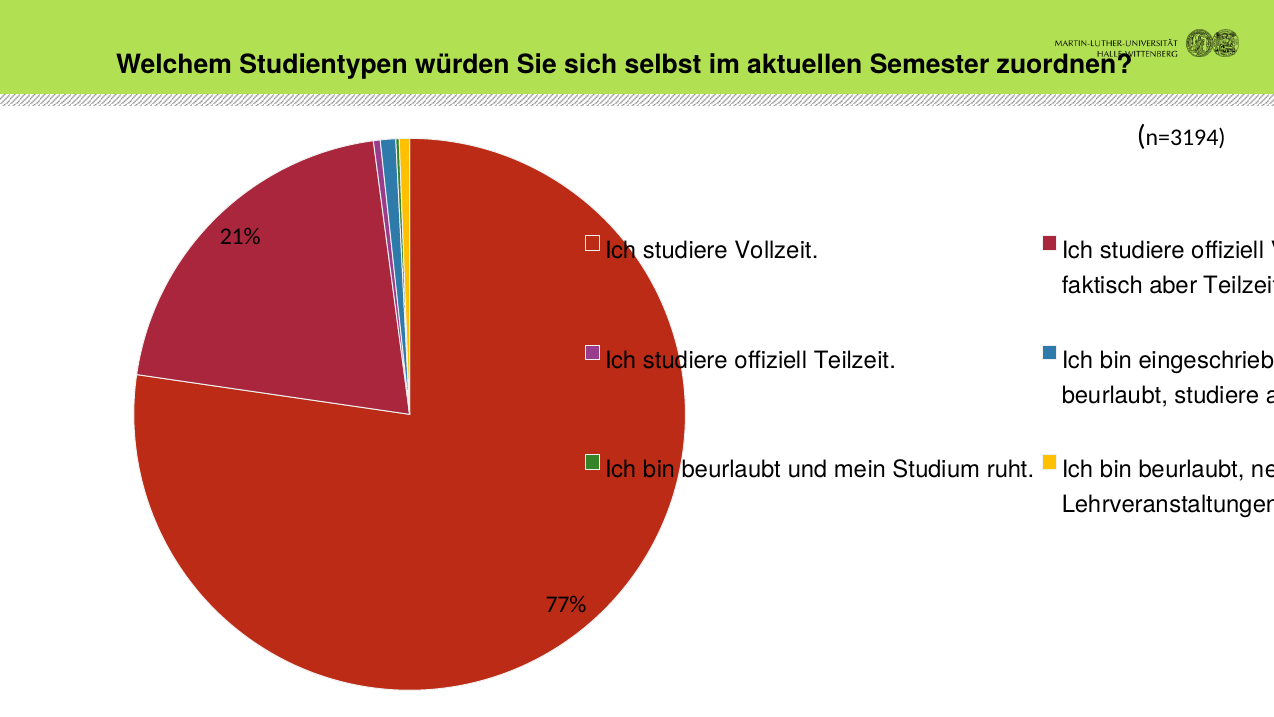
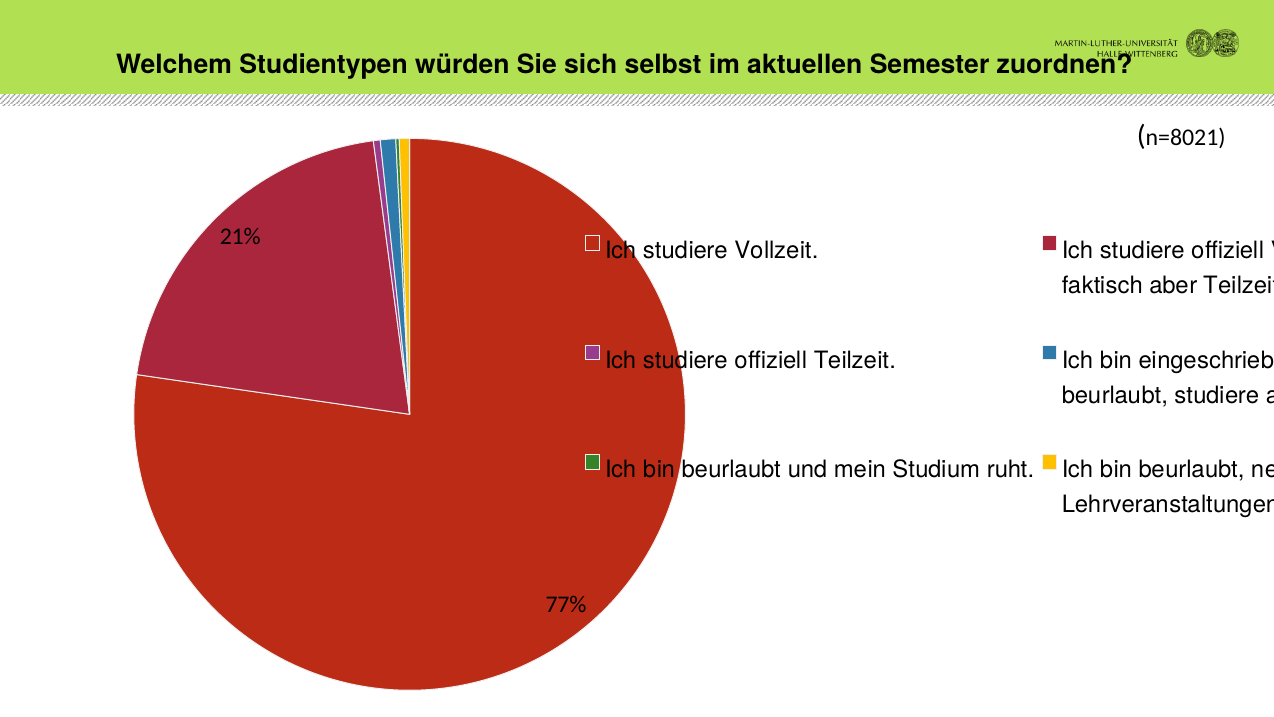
n=3194: n=3194 -> n=8021 (1186, 137)
